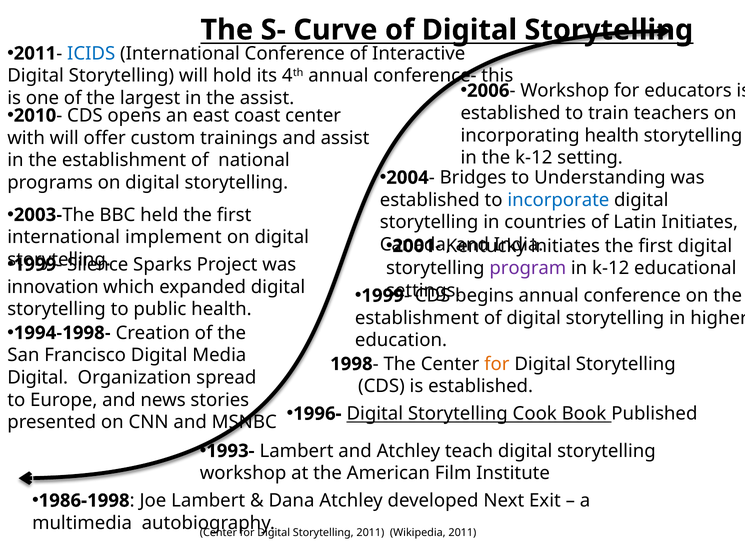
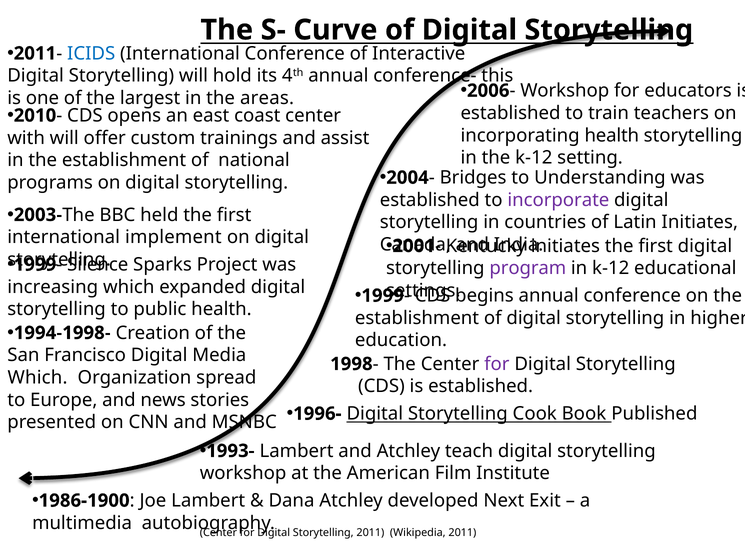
the assist: assist -> areas (267, 98)
incorporate colour: blue -> purple (558, 200)
innovation: innovation -> increasing (53, 287)
for colour: orange -> purple (497, 364)
Digital: Digital -> Which (38, 377)
1986-1998: 1986-1998 -> 1986-1900 (84, 500)
